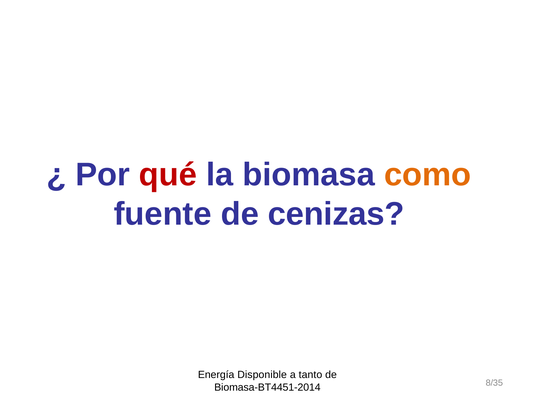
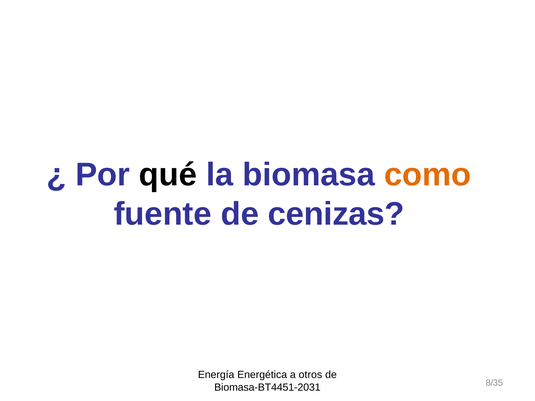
qué colour: red -> black (168, 175)
Disponible: Disponible -> Energética (262, 375)
tanto: tanto -> otros (310, 375)
Biomasa-BT4451-2014: Biomasa-BT4451-2014 -> Biomasa-BT4451-2031 (267, 388)
